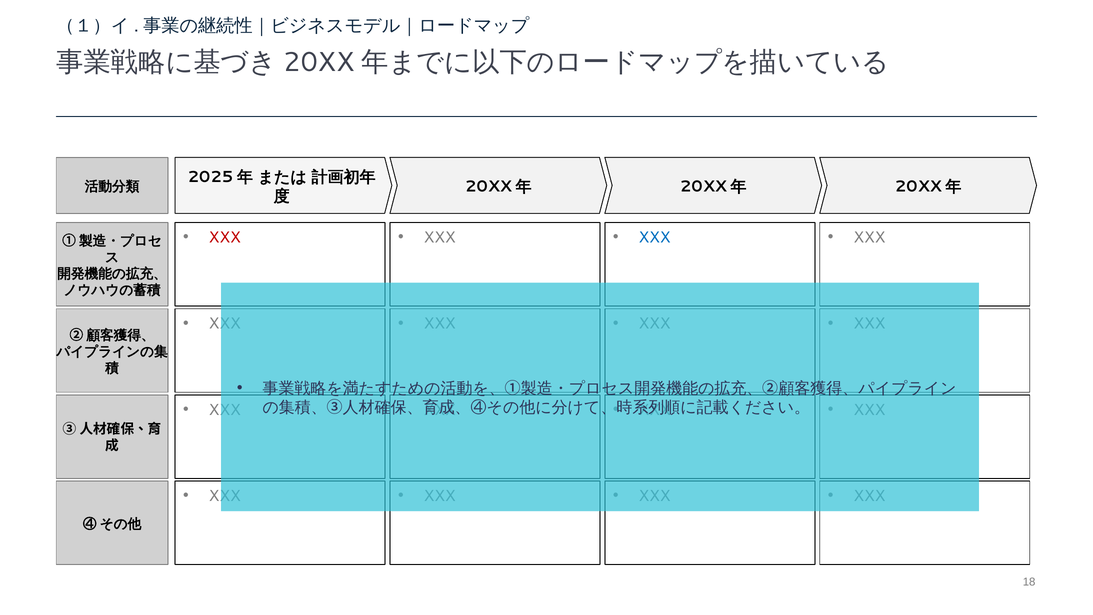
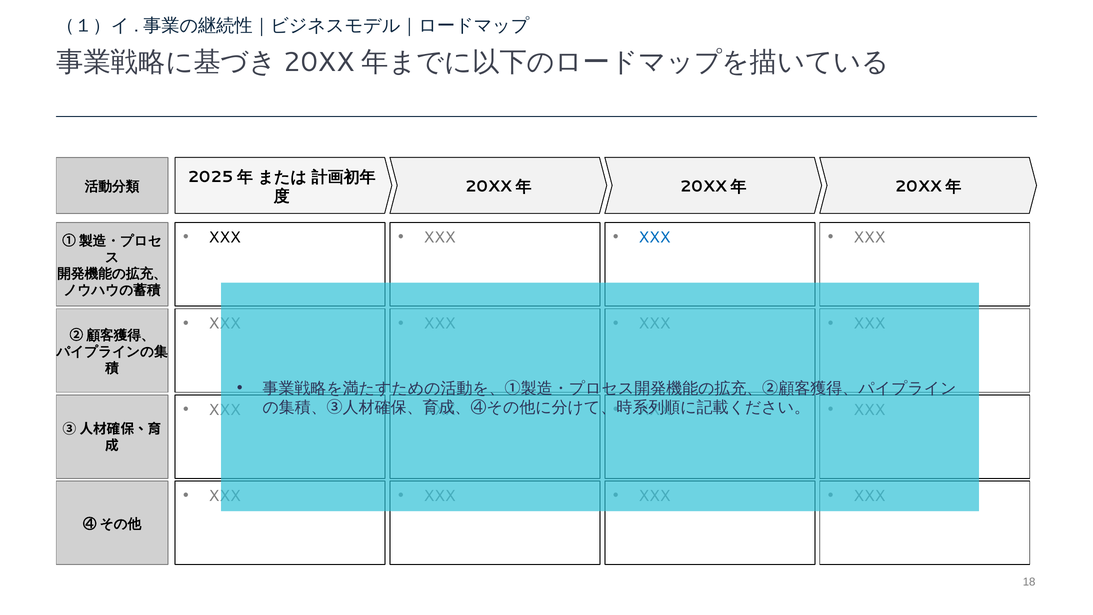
XXX colour: red -> black (225, 237)
